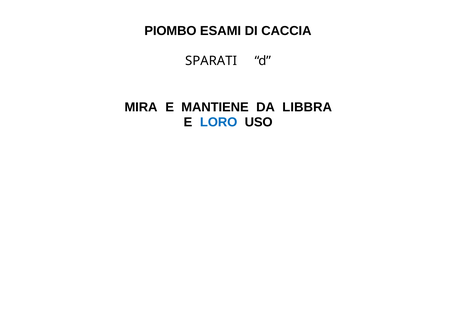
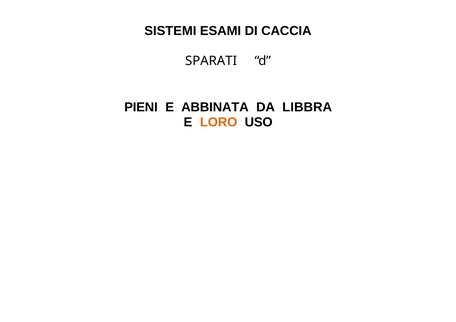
PIOMBO: PIOMBO -> SISTEMI (170, 31)
MIRA: MIRA -> PIENI (141, 107)
MANTIENE: MANTIENE -> ABBINATA (215, 107)
LORO colour: blue -> orange (219, 122)
